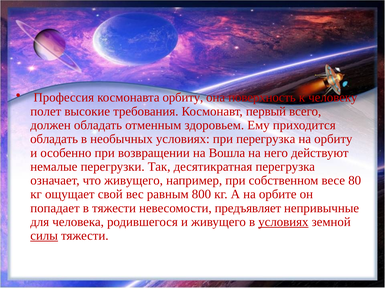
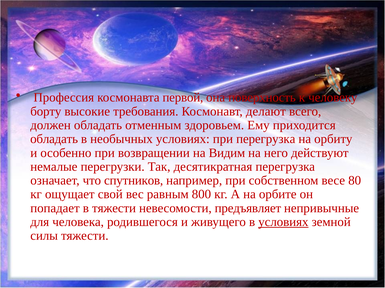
космонавта орбиту: орбиту -> первой (183, 98)
полет: полет -> борту (46, 112)
первый: первый -> делают (266, 112)
Вошла: Вошла -> Видим (227, 153)
что живущего: живущего -> спутников (134, 181)
силы underline: present -> none (44, 236)
